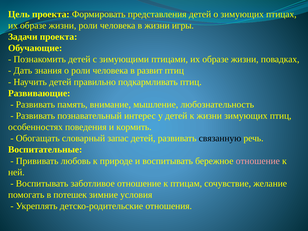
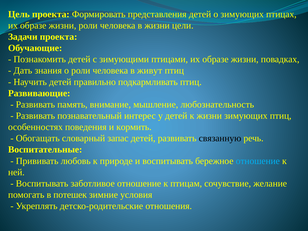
игры: игры -> цели (183, 25)
развит: развит -> живут (150, 71)
отношение colour: pink -> light blue (258, 161)
